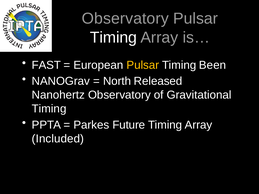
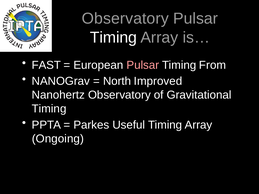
Pulsar colour: yellow -> pink (143, 65)
Been: Been -> From (213, 65)
Released: Released -> Improved (158, 81)
Future: Future -> Useful (129, 125)
Included: Included -> Ongoing (58, 139)
